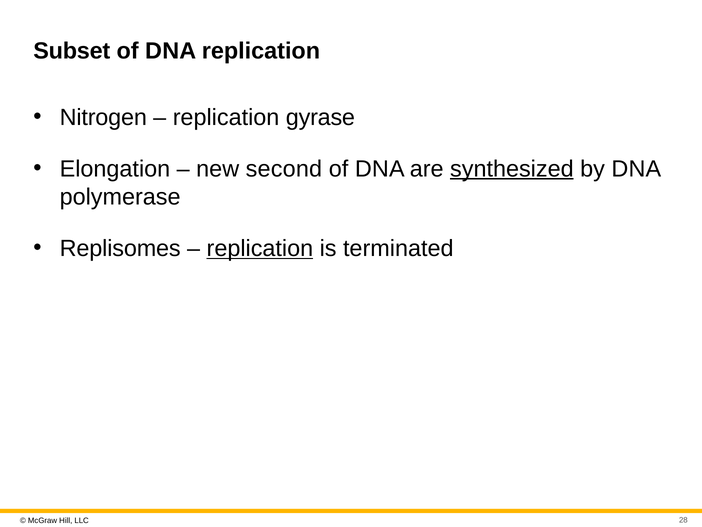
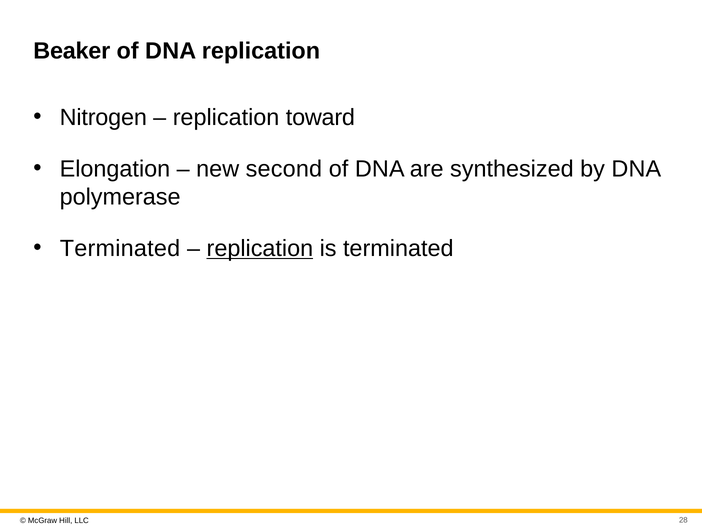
Subset: Subset -> Beaker (72, 51)
gyrase: gyrase -> toward (320, 117)
synthesized underline: present -> none (512, 169)
Replisomes: Replisomes -> Terminated (120, 248)
